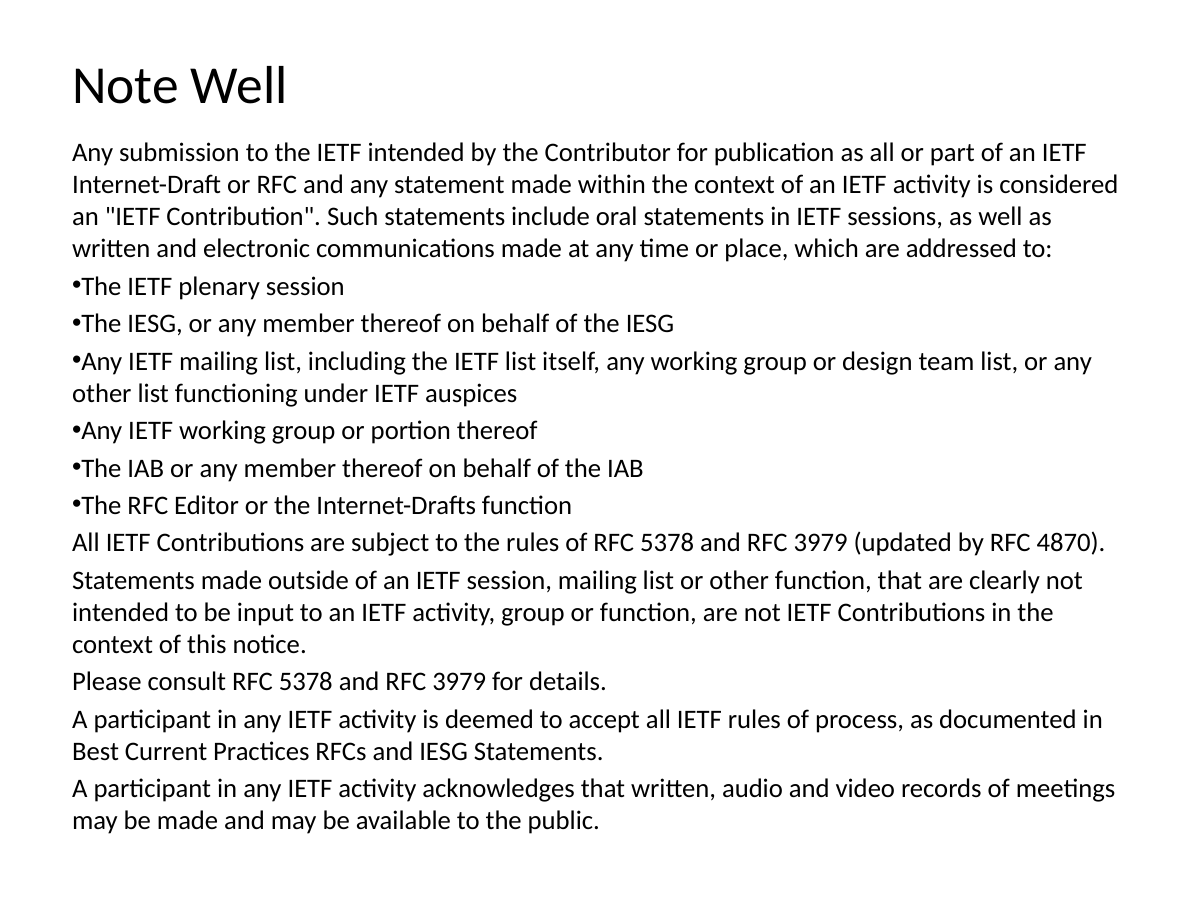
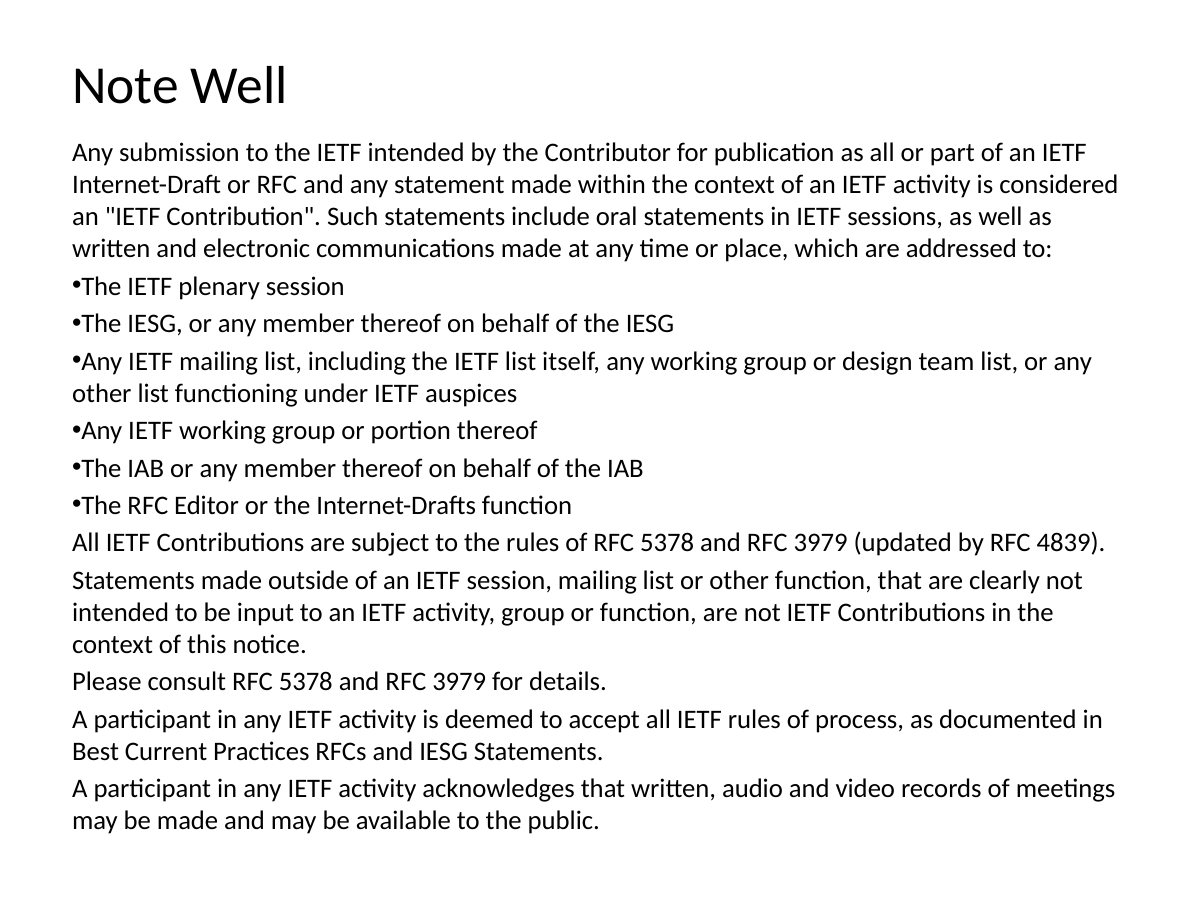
4870: 4870 -> 4839 (1071, 543)
